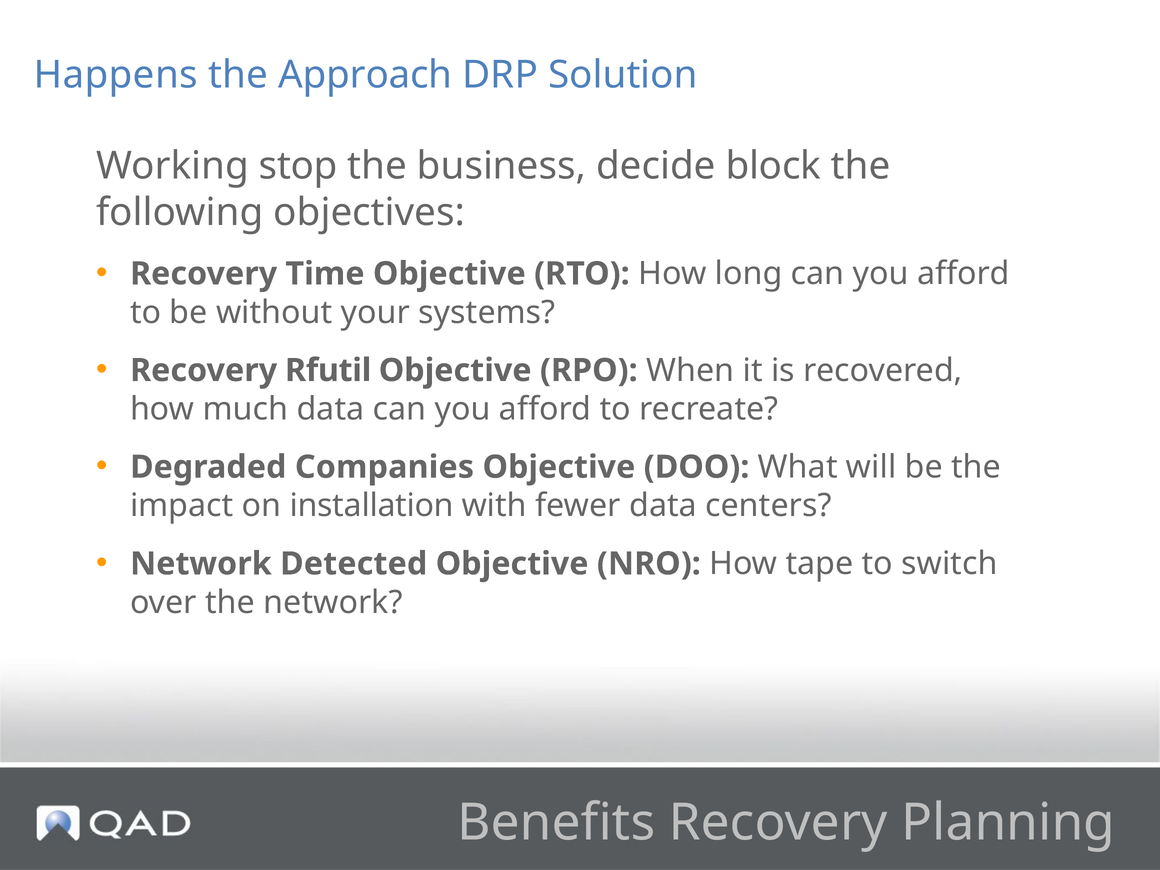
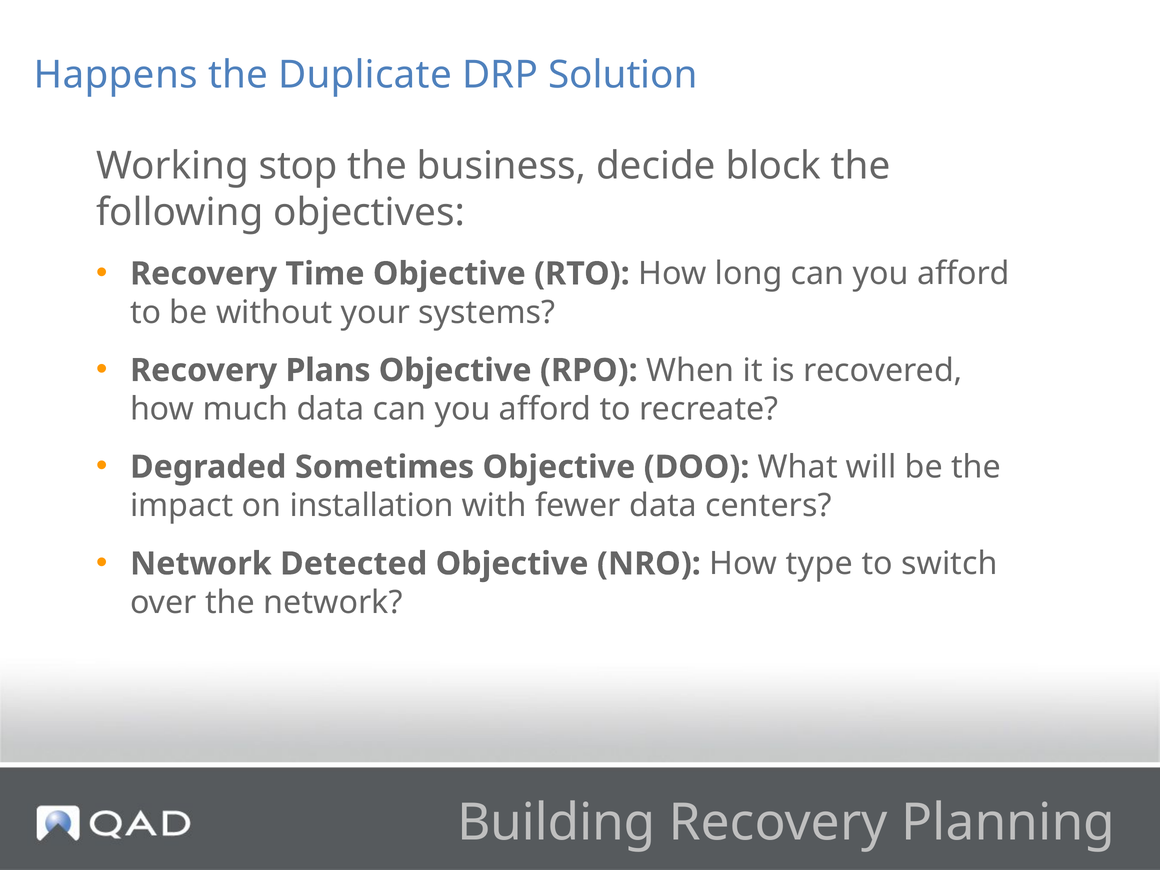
Approach: Approach -> Duplicate (365, 75)
Rfutil: Rfutil -> Plans (328, 370)
Companies: Companies -> Sometimes (385, 467)
tape: tape -> type (819, 564)
Benefits: Benefits -> Building (556, 823)
